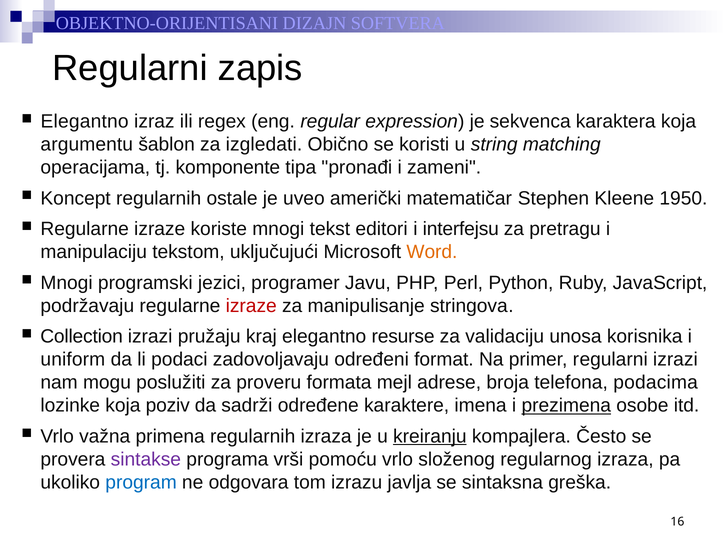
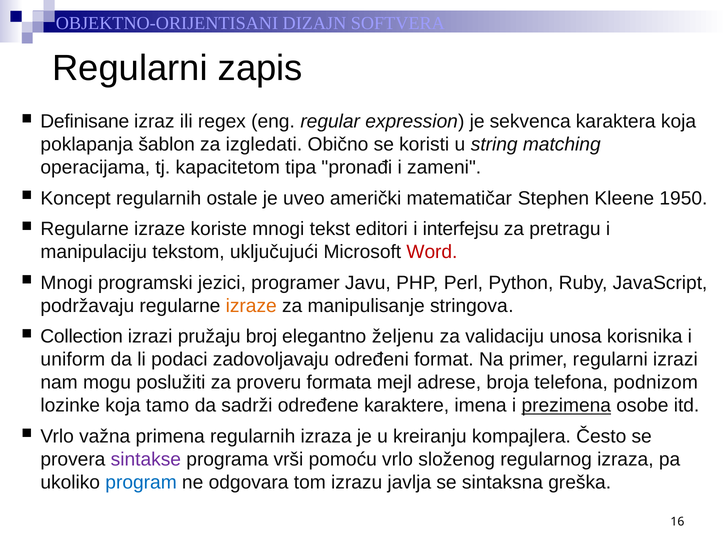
Elegantno: Elegantno -> Definisane (85, 121)
argumentu: argumentu -> poklapanja (87, 144)
komponente: komponente -> kapacitetom (228, 167)
Word colour: orange -> red (432, 252)
izraze colour: red -> orange (251, 306)
kraj: kraj -> broj (261, 336)
resurse: resurse -> željenu (403, 336)
podacima: podacima -> podnizom (656, 383)
poziv: poziv -> tamo (168, 406)
kreiranju underline: present -> none (430, 436)
